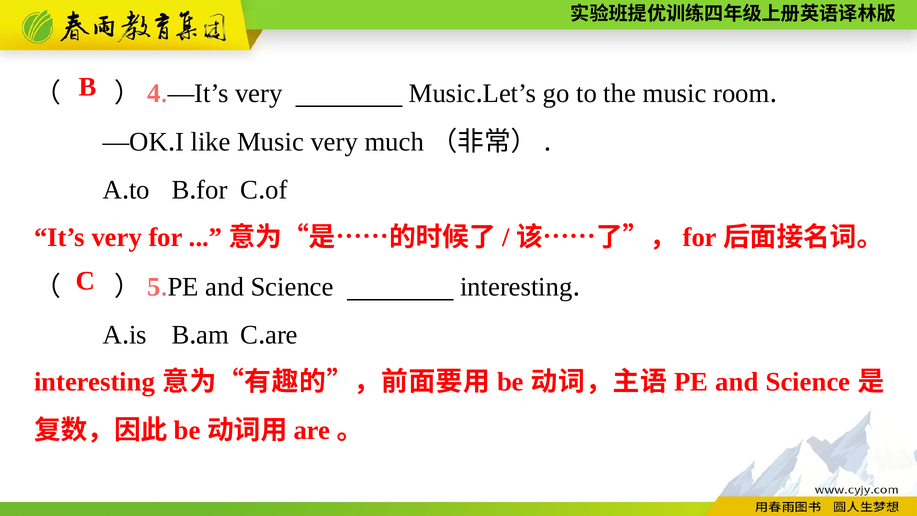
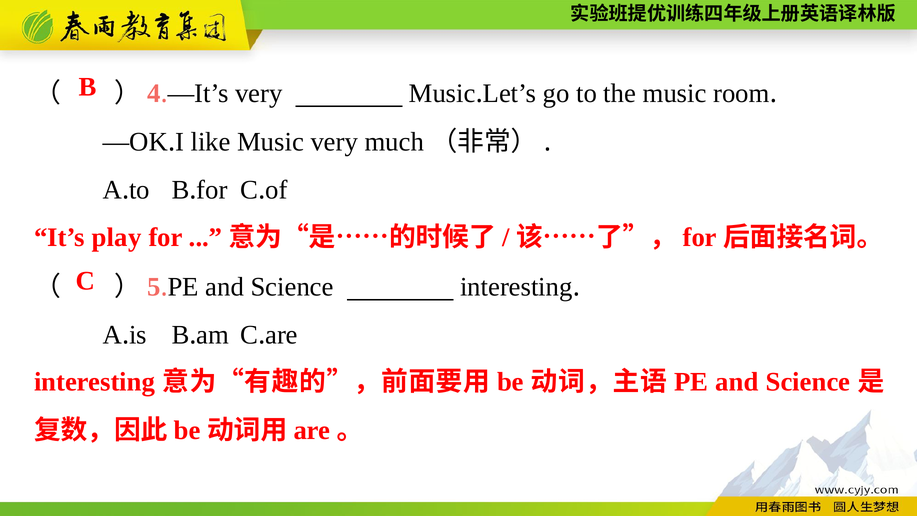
It’s very: very -> play (117, 237)
